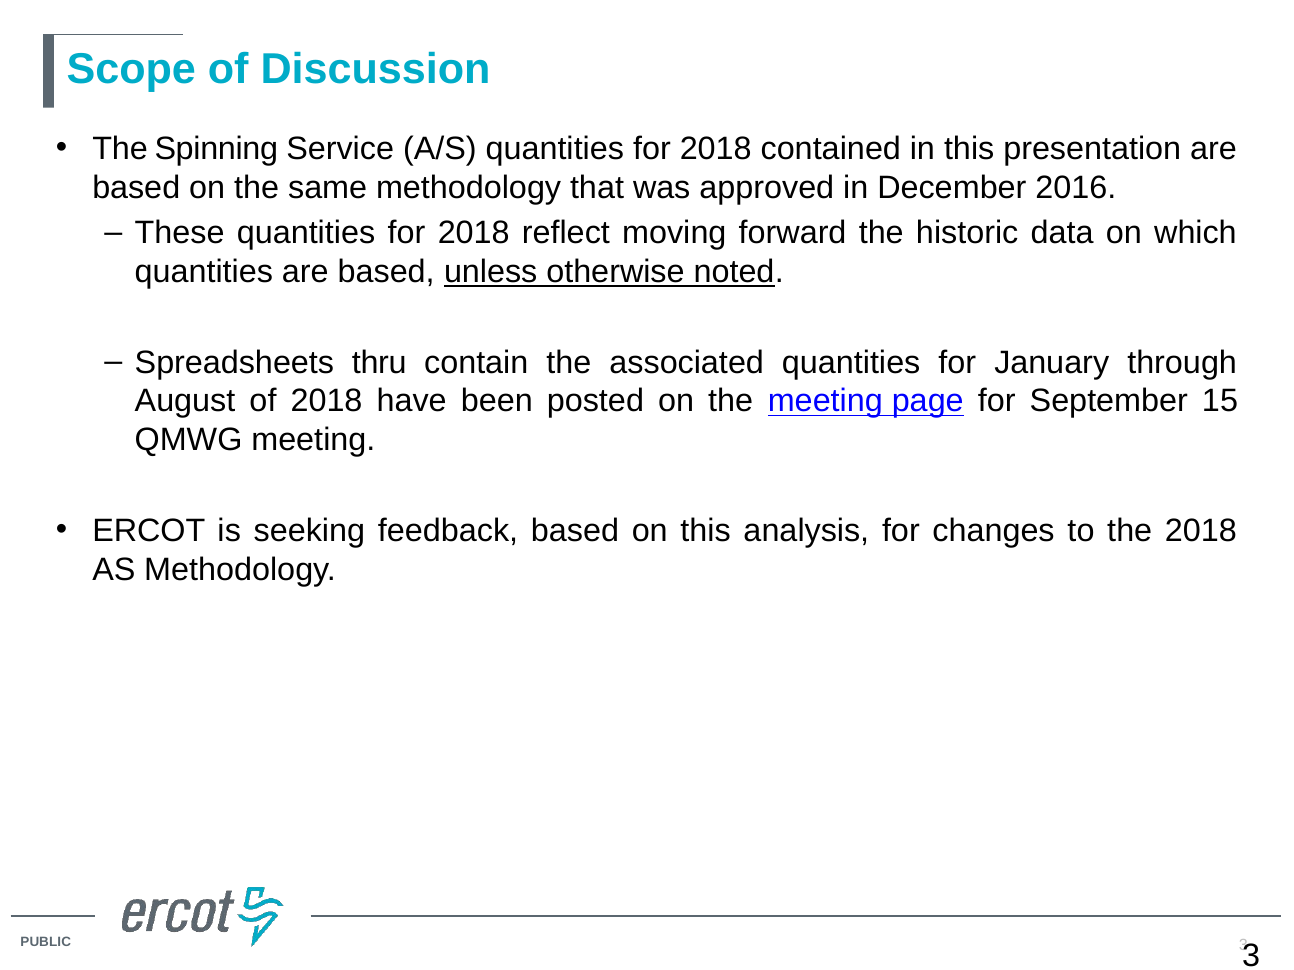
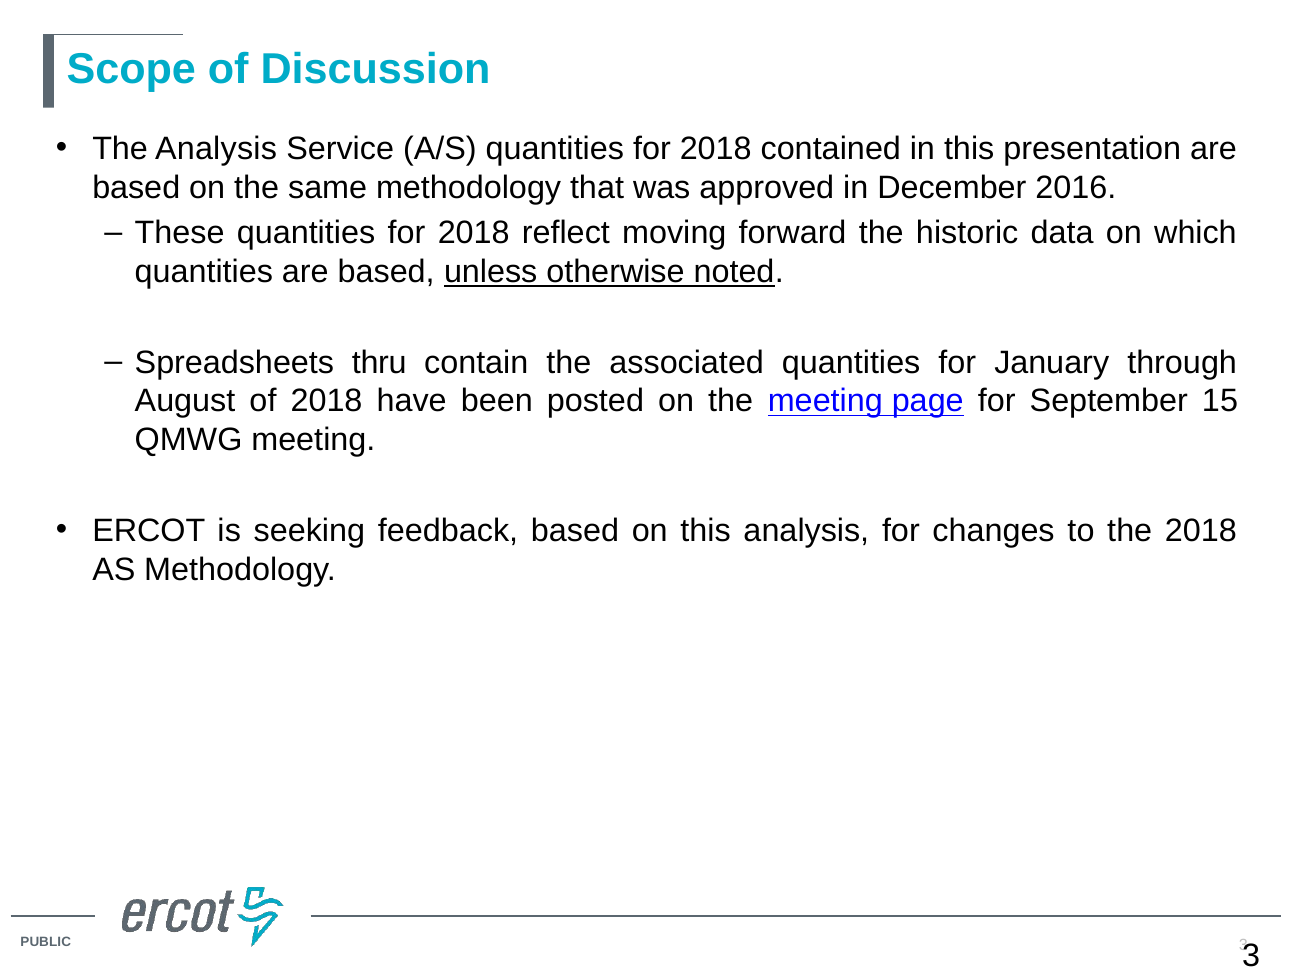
The Spinning: Spinning -> Analysis (216, 149)
